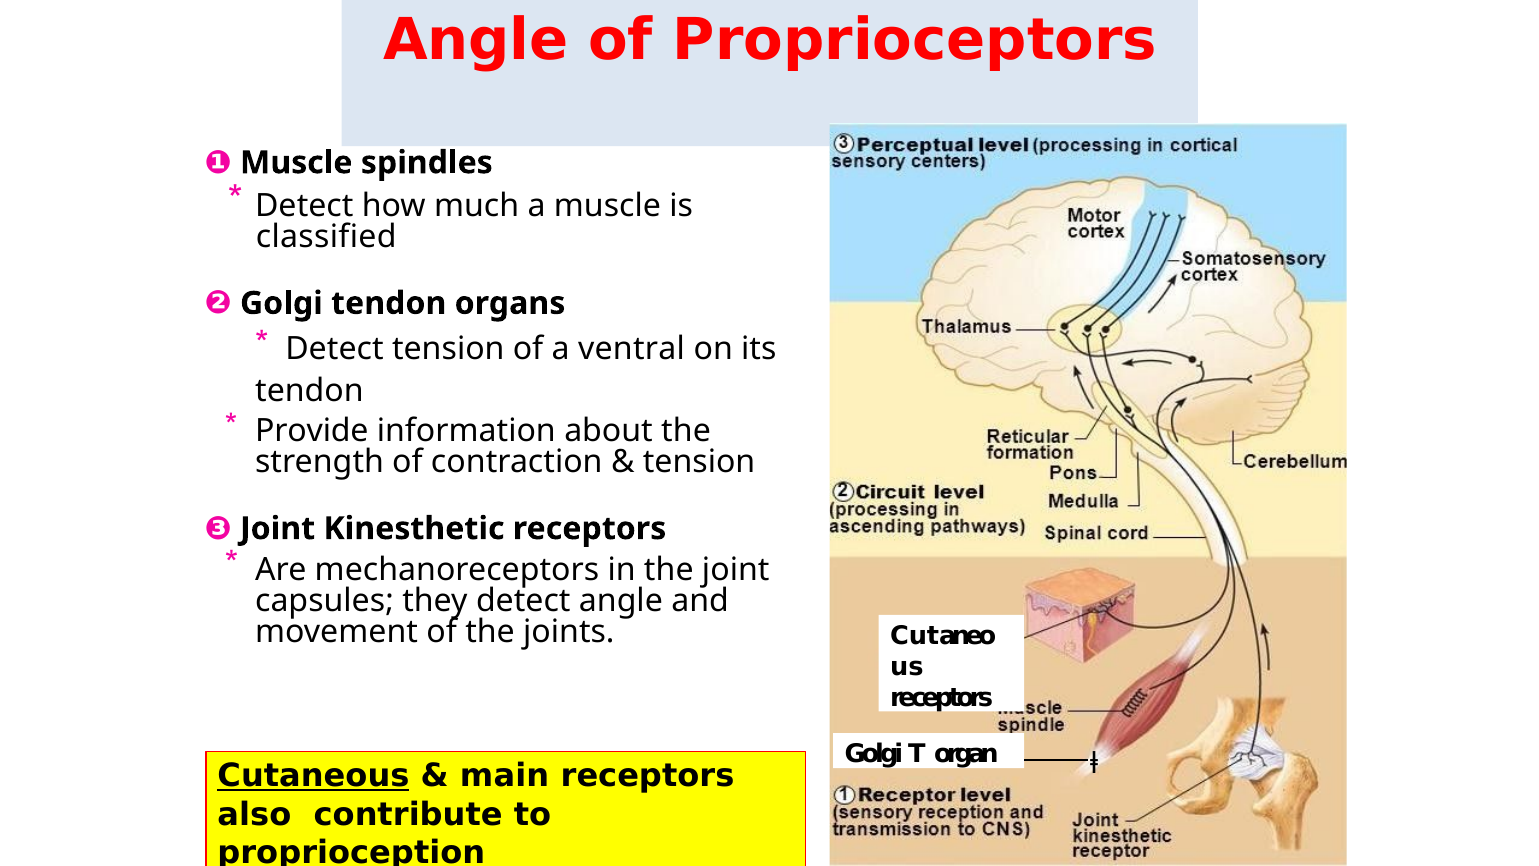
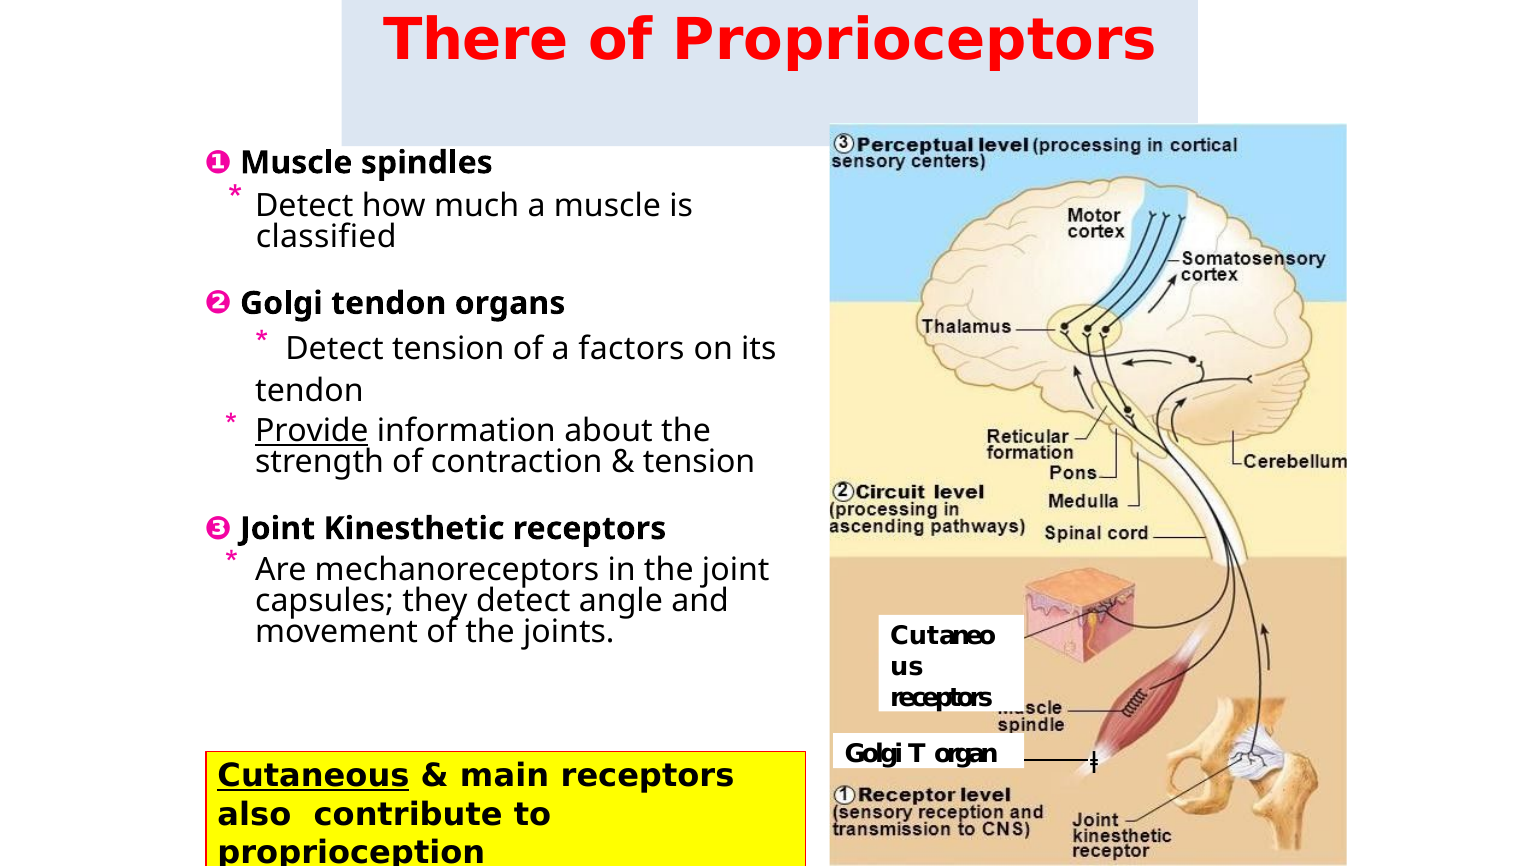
Angle: Angle -> There (476, 40)
ventral: ventral -> factors (631, 349)
Provide underline: none -> present (312, 431)
